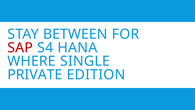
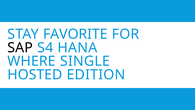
BETWEEN: BETWEEN -> FAVORITE (75, 34)
SAP colour: red -> black (20, 48)
PRIVATE: PRIVATE -> HOSTED (35, 74)
